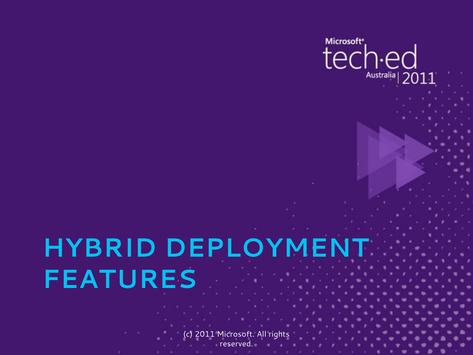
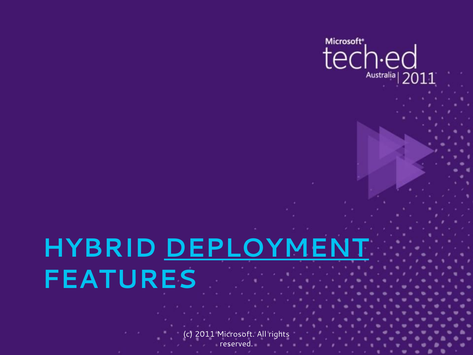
DEPLOYMENT underline: none -> present (267, 248)
